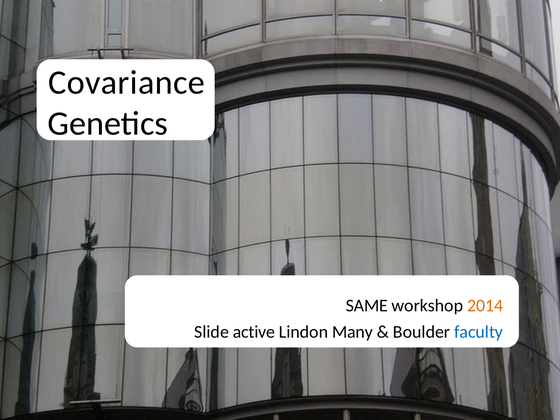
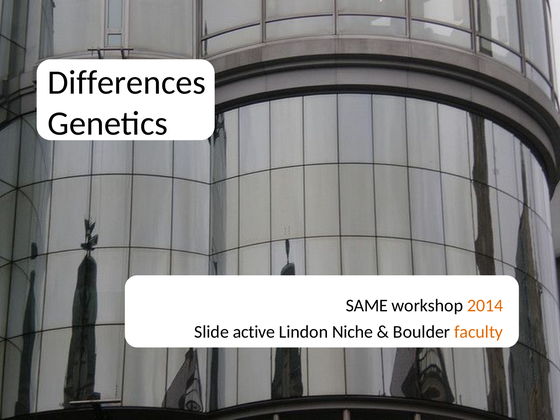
Covariance: Covariance -> Differences (127, 83)
Many: Many -> Niche (353, 332)
faculty colour: blue -> orange (479, 332)
